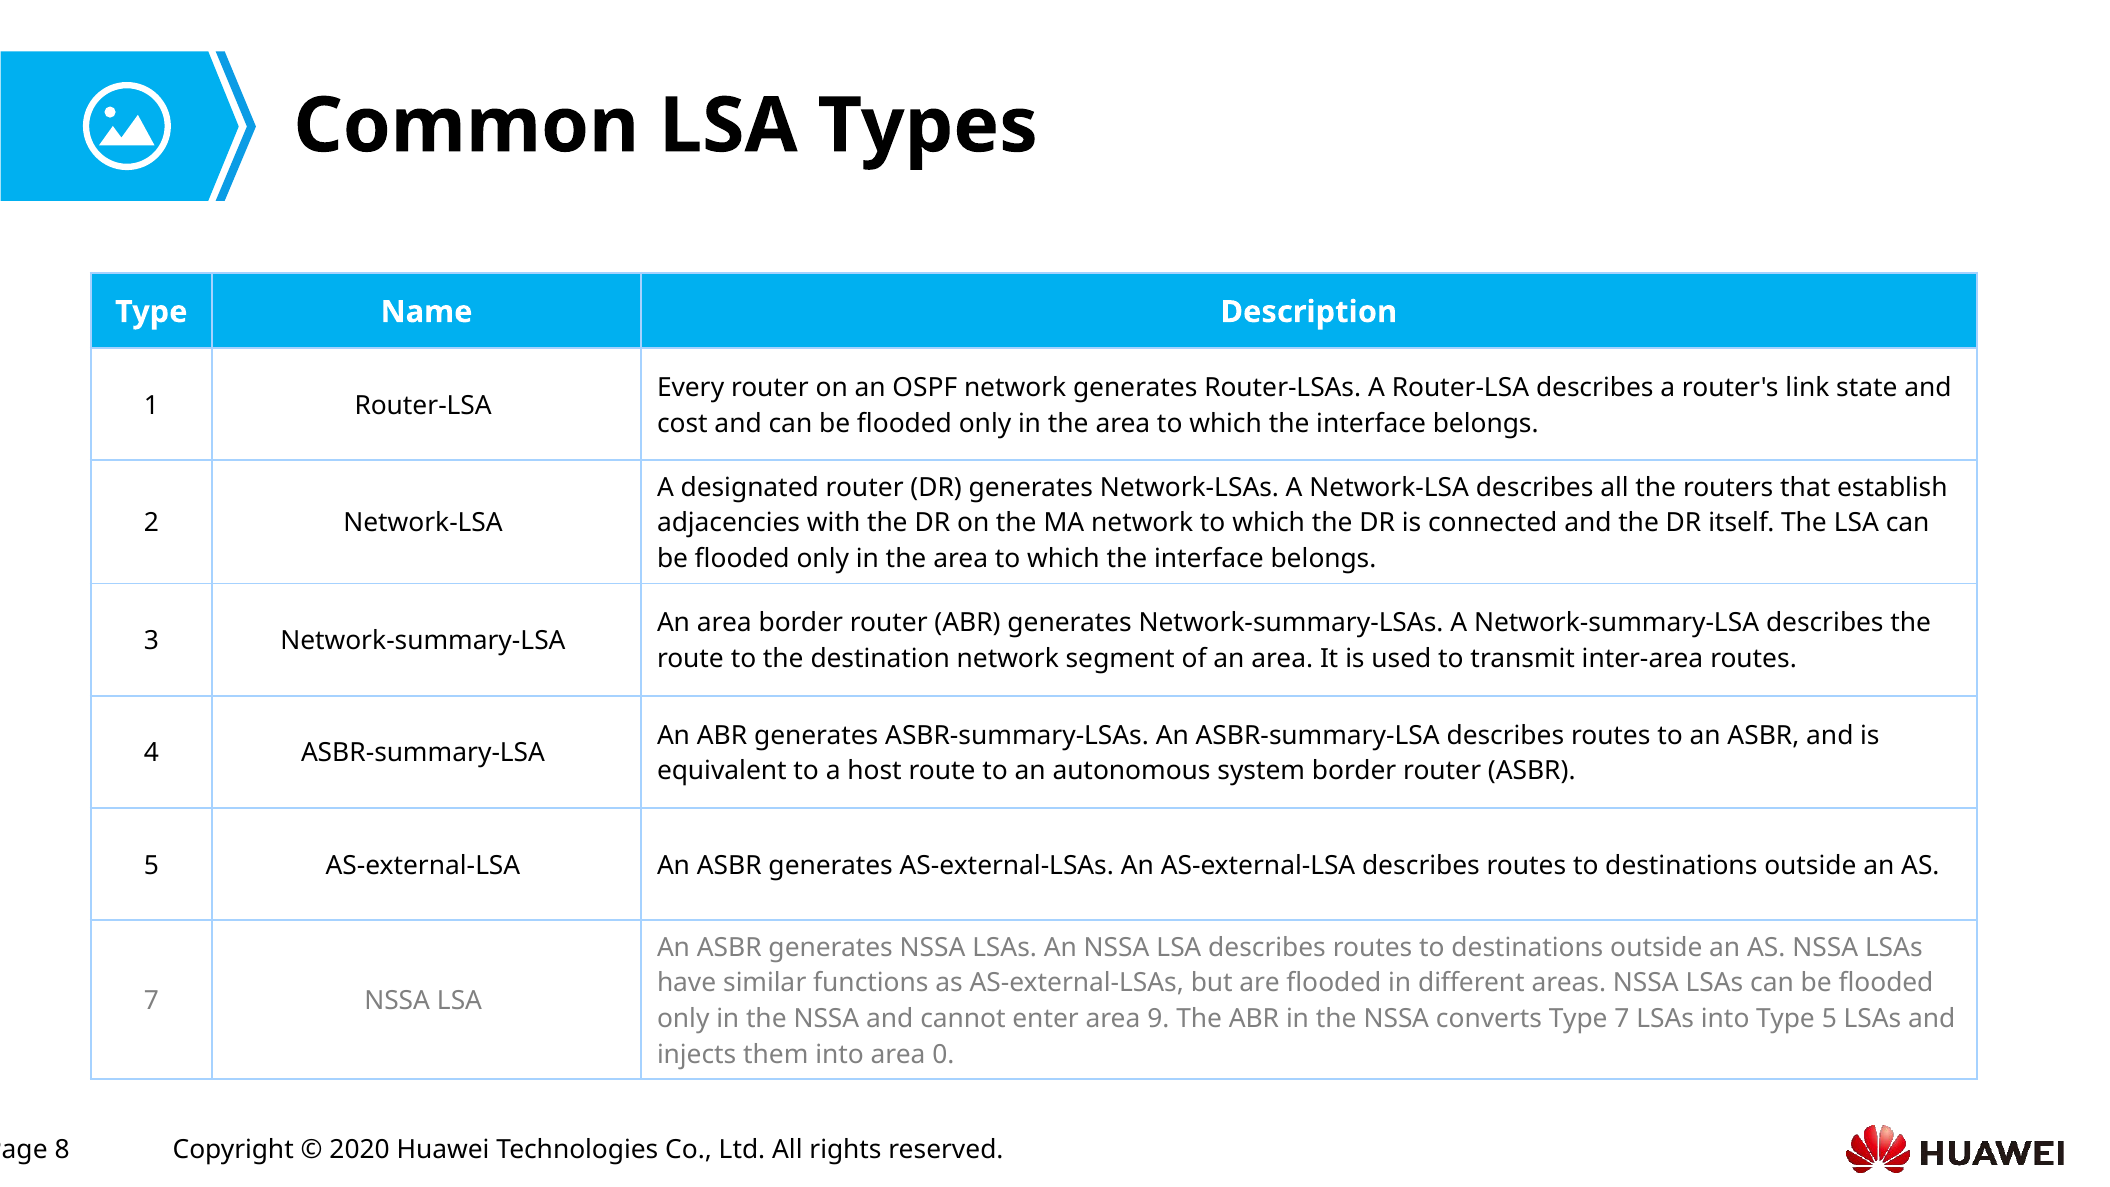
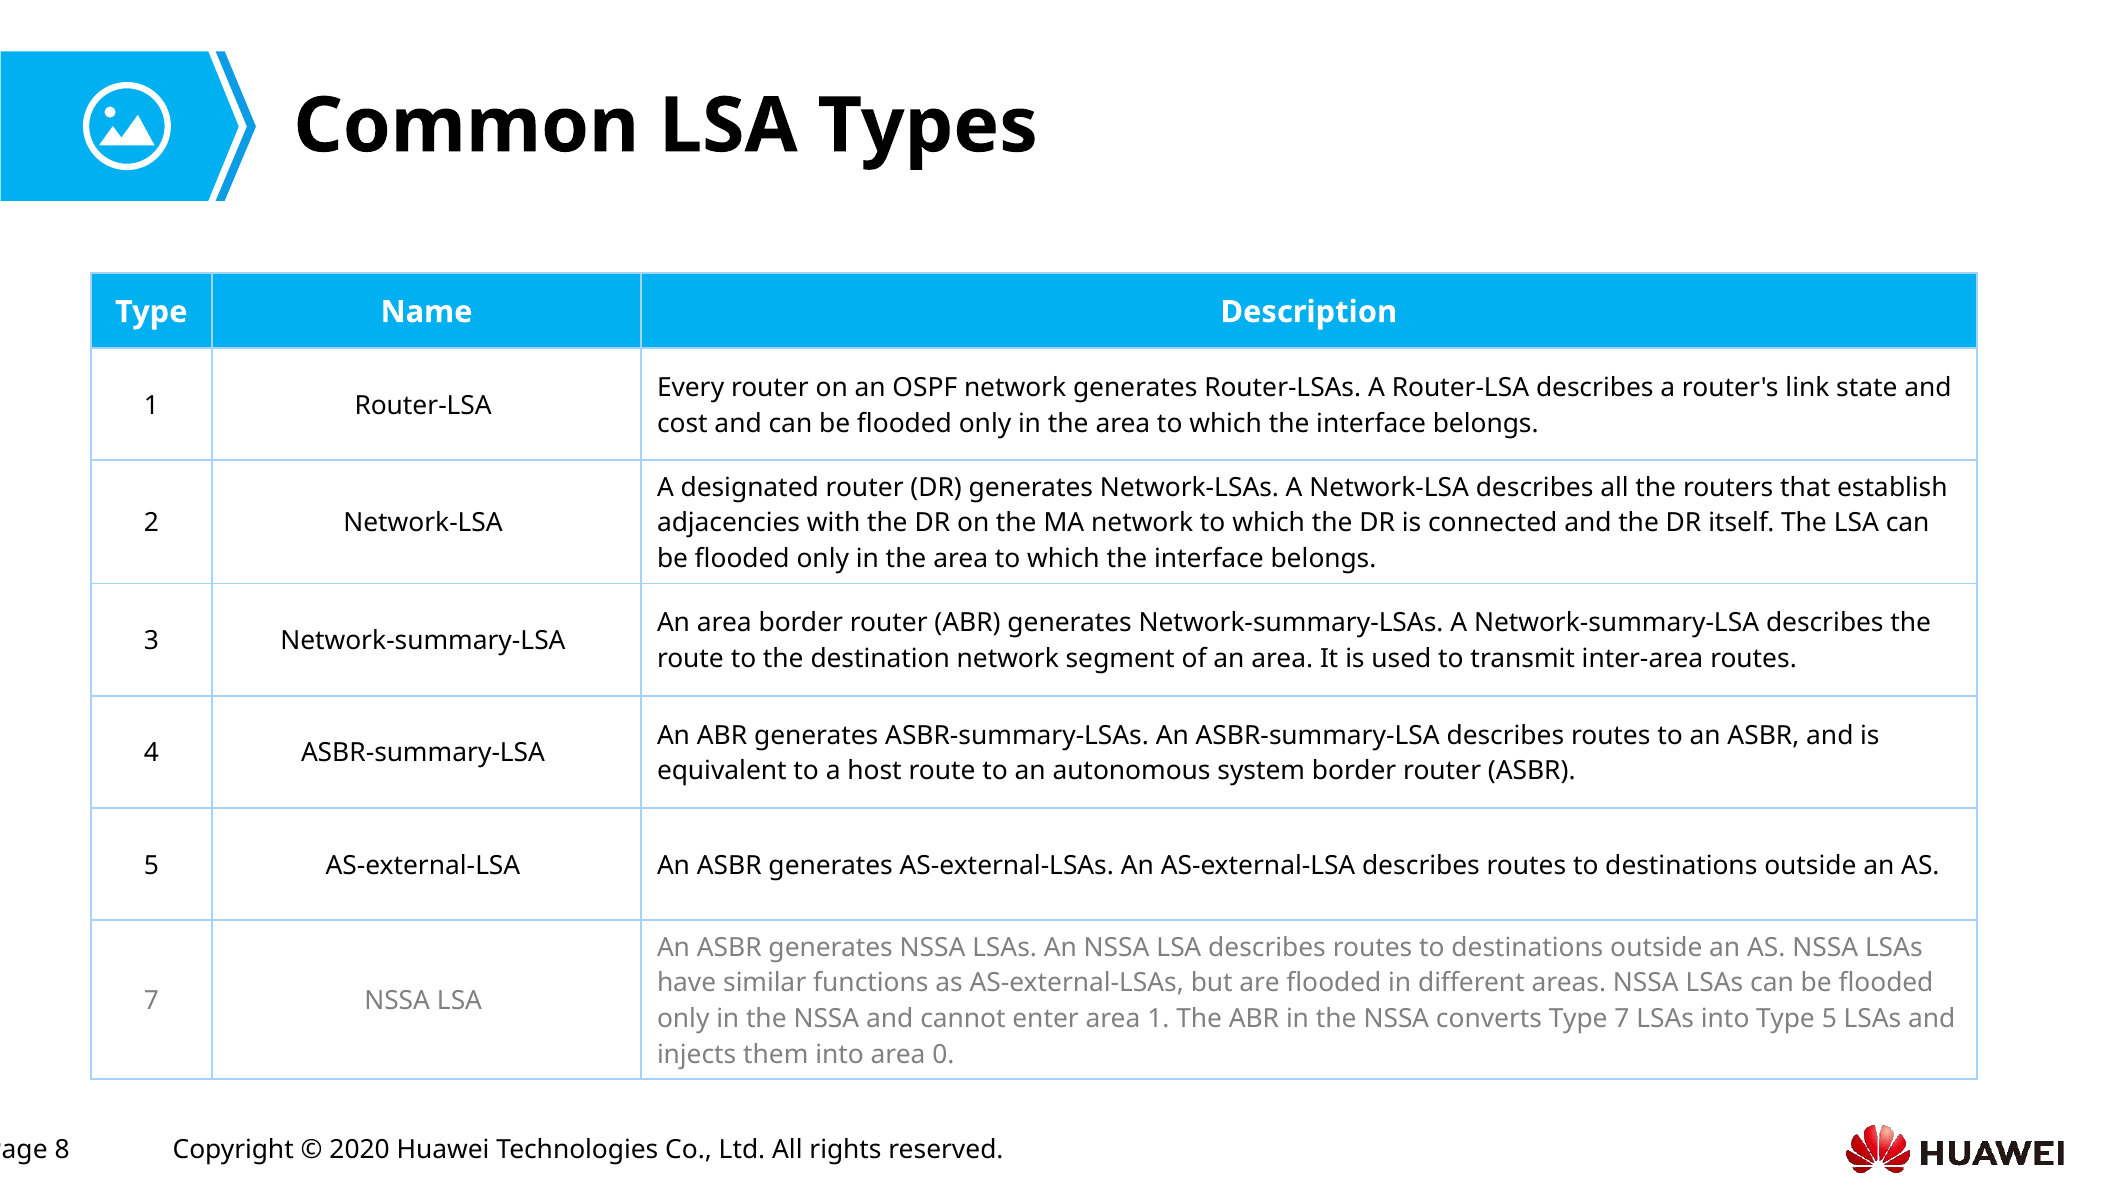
area 9: 9 -> 1 (1158, 1019)
